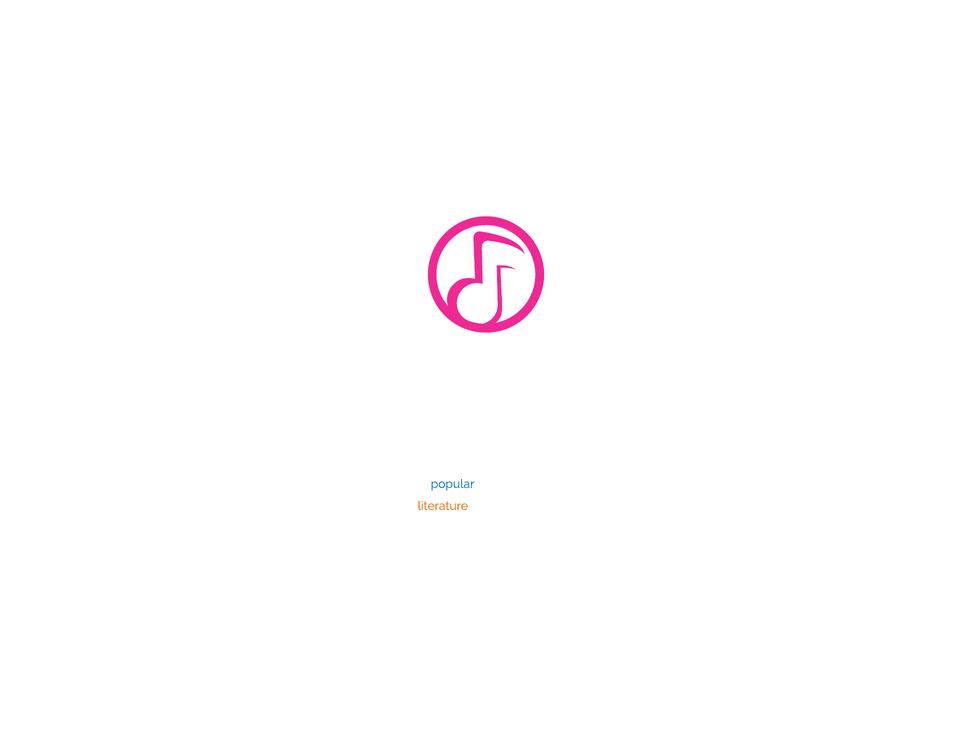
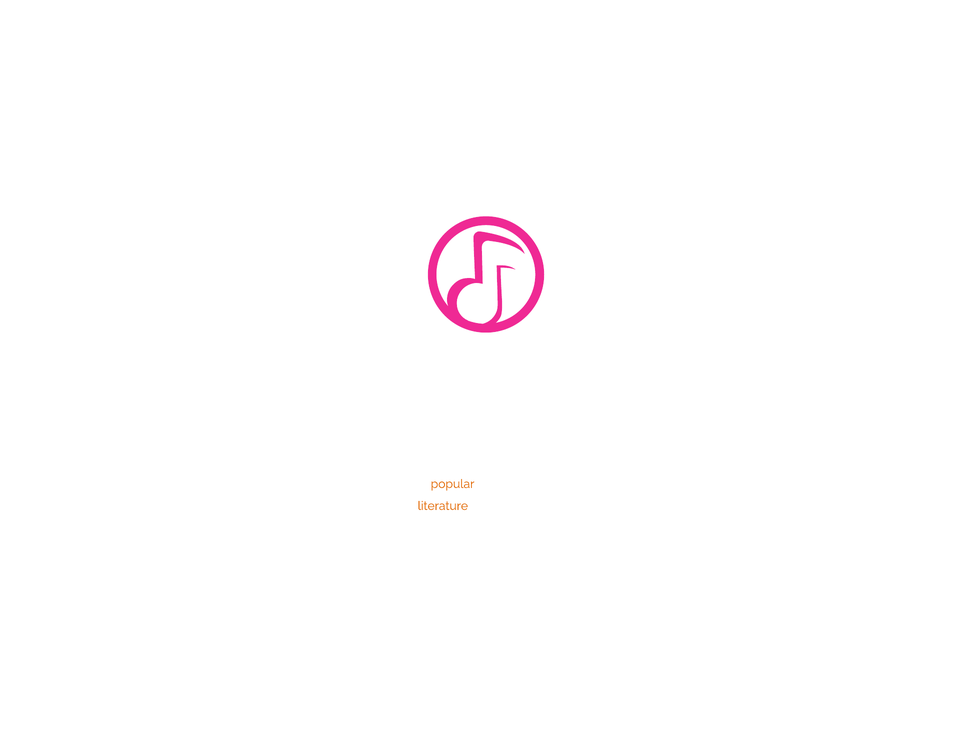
popular colour: blue -> orange (453, 484)
